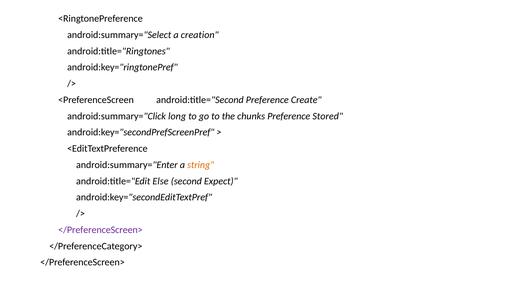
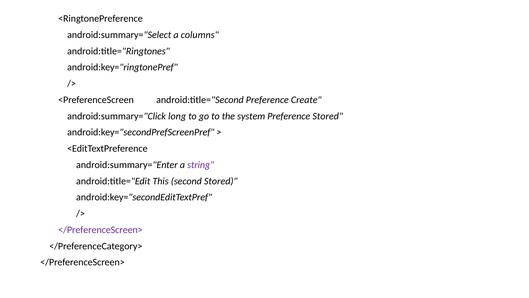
creation: creation -> columns (200, 35)
chunks: chunks -> system (251, 116)
string colour: orange -> purple (201, 165)
Else: Else -> This (161, 181)
second Expect: Expect -> Stored (221, 181)
